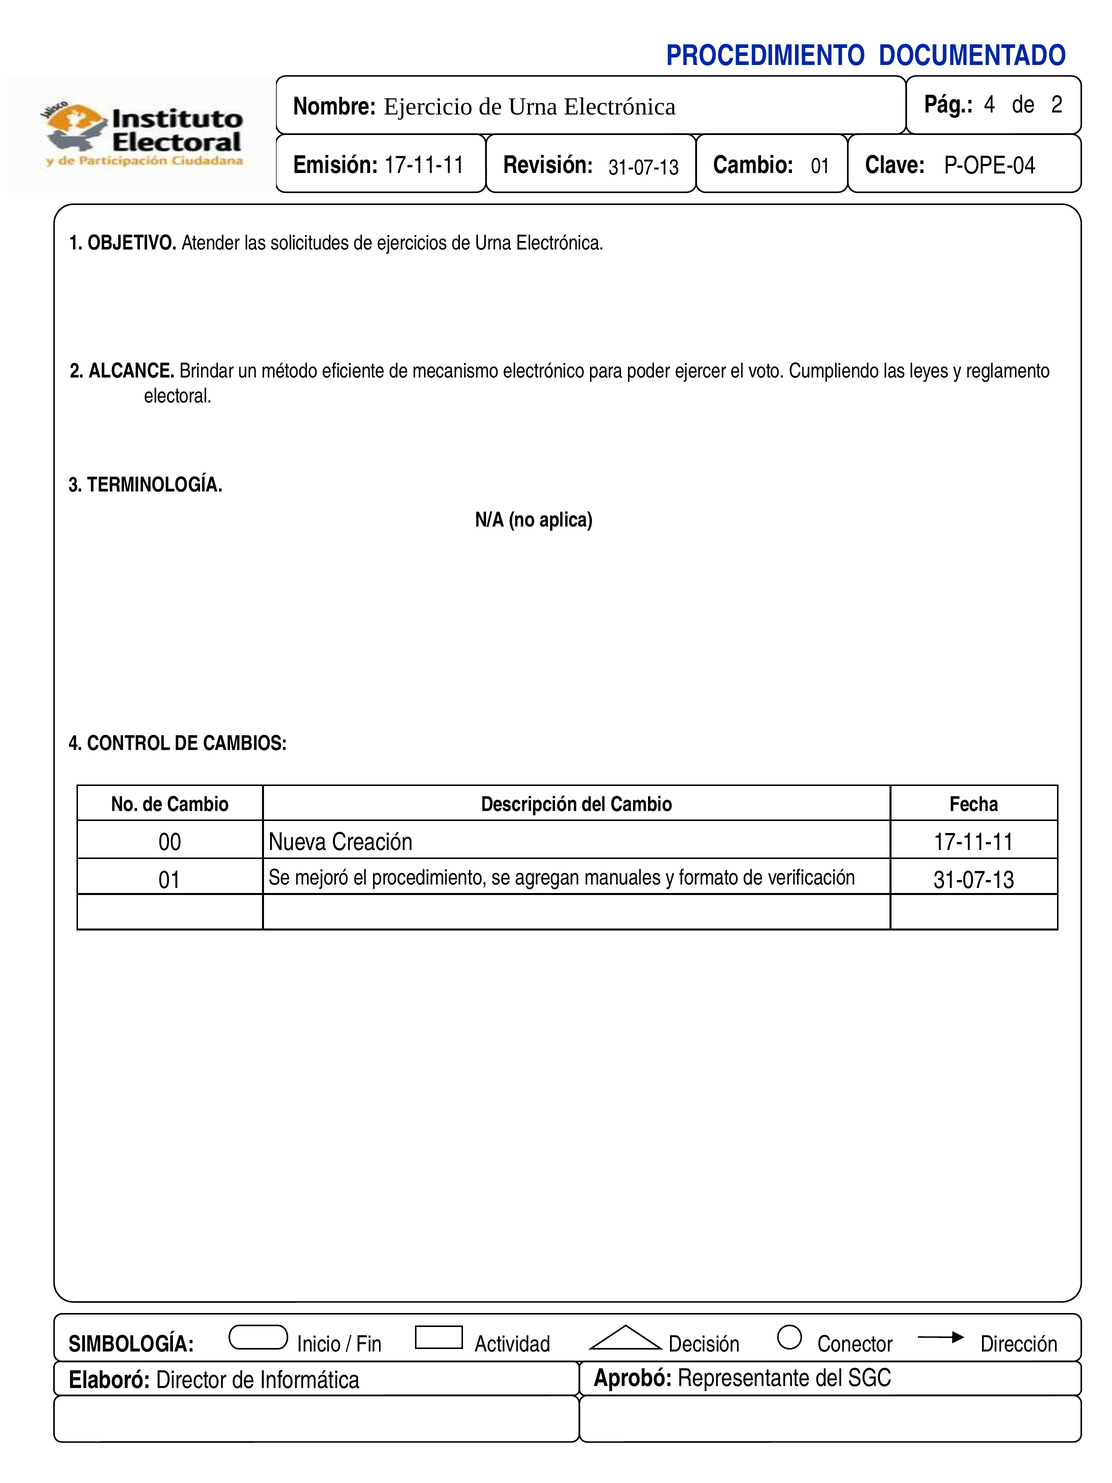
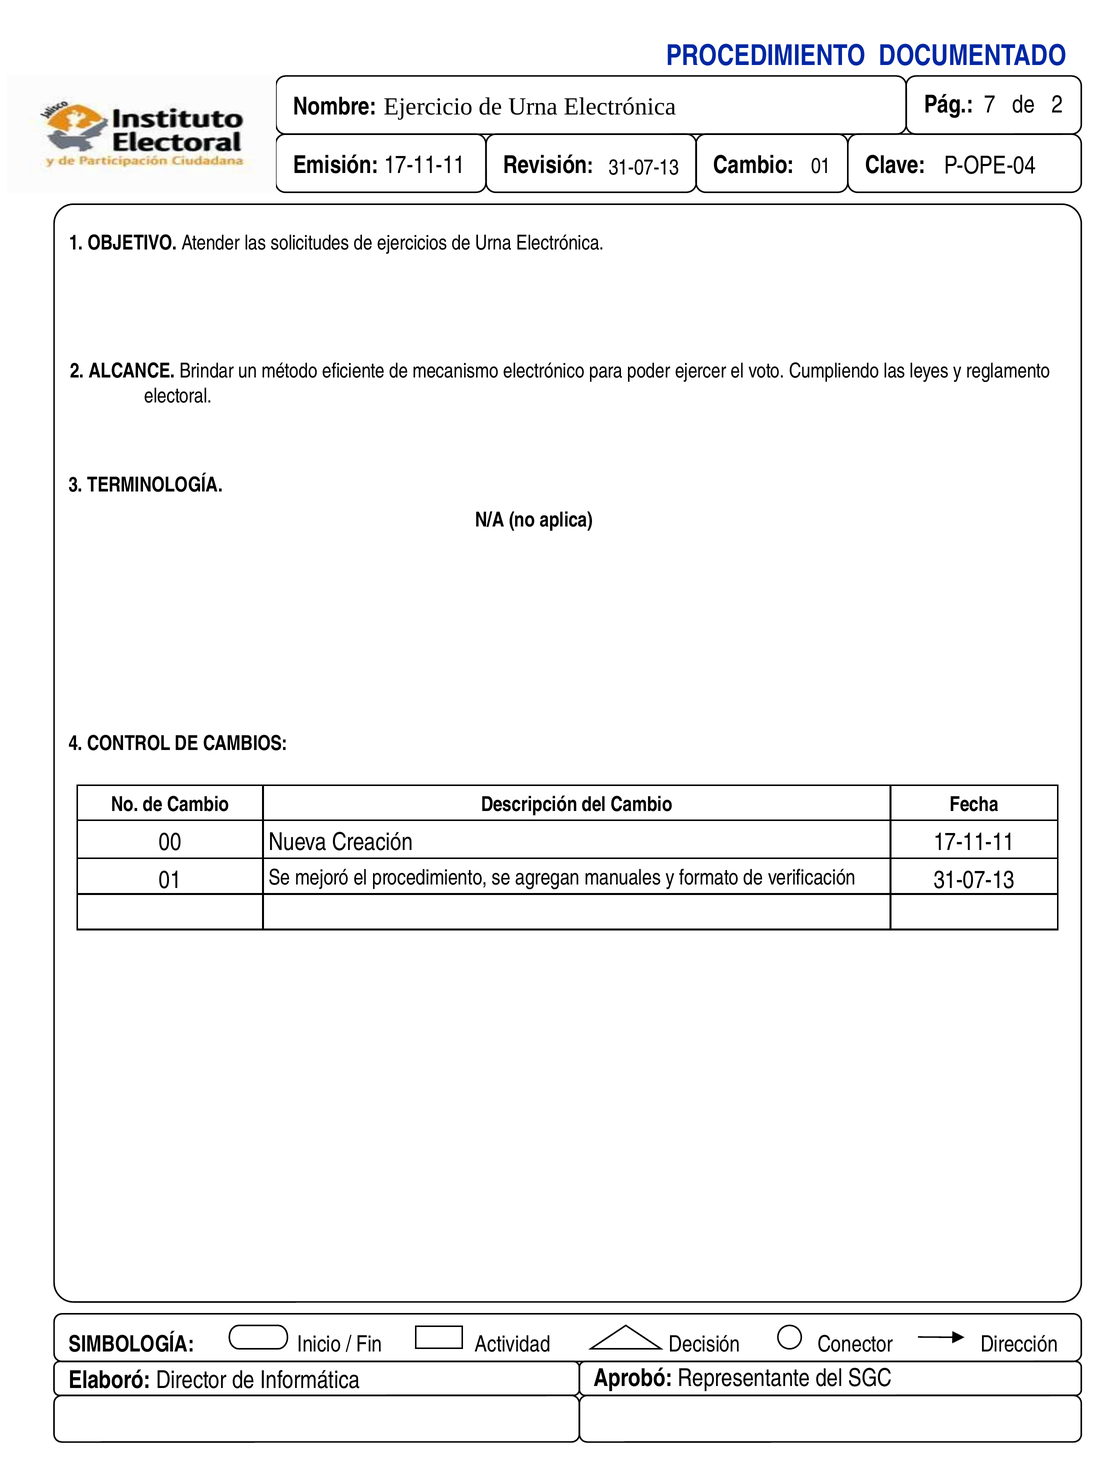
4: 4 -> 7 (990, 105)
